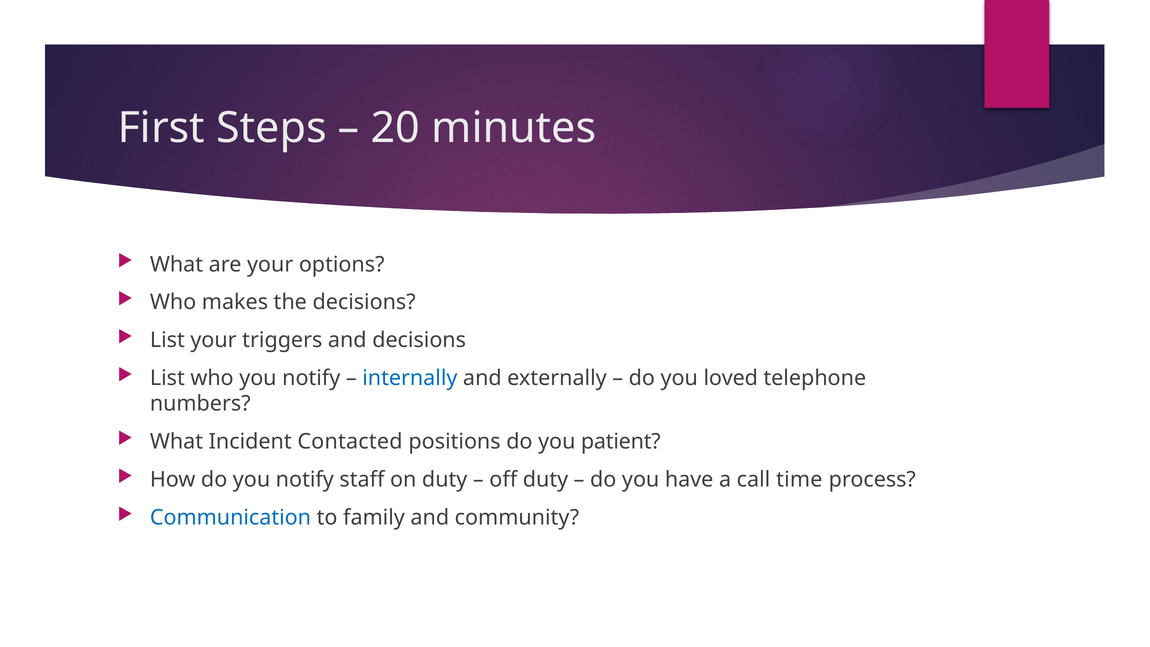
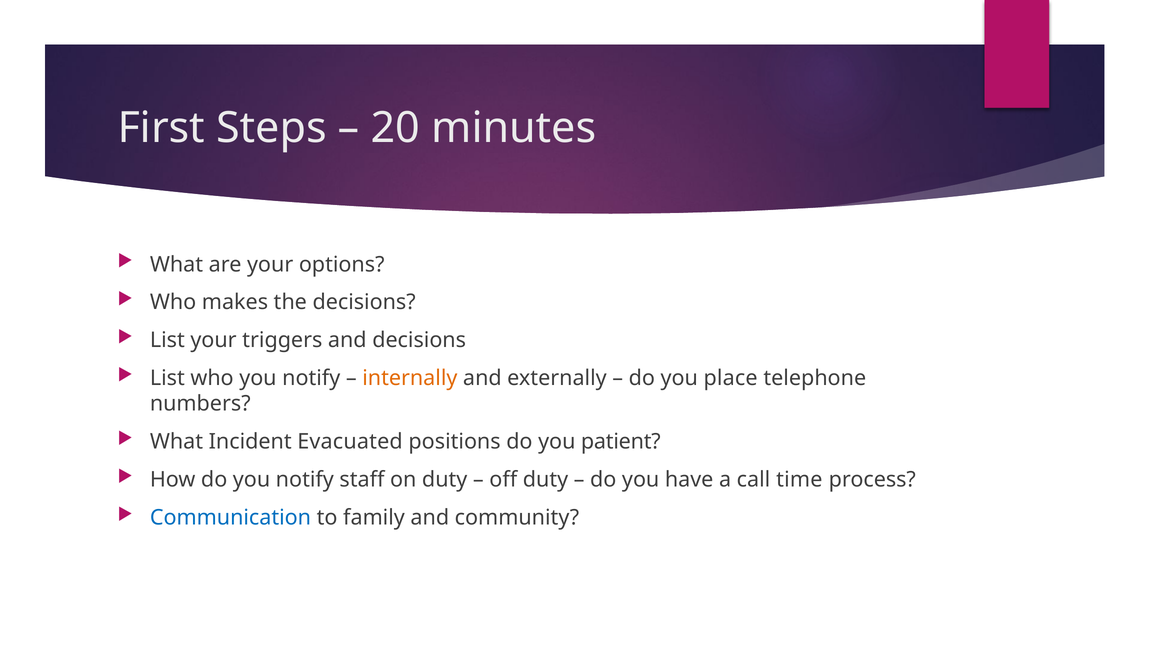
internally colour: blue -> orange (410, 378)
loved: loved -> place (731, 378)
Contacted: Contacted -> Evacuated (350, 442)
